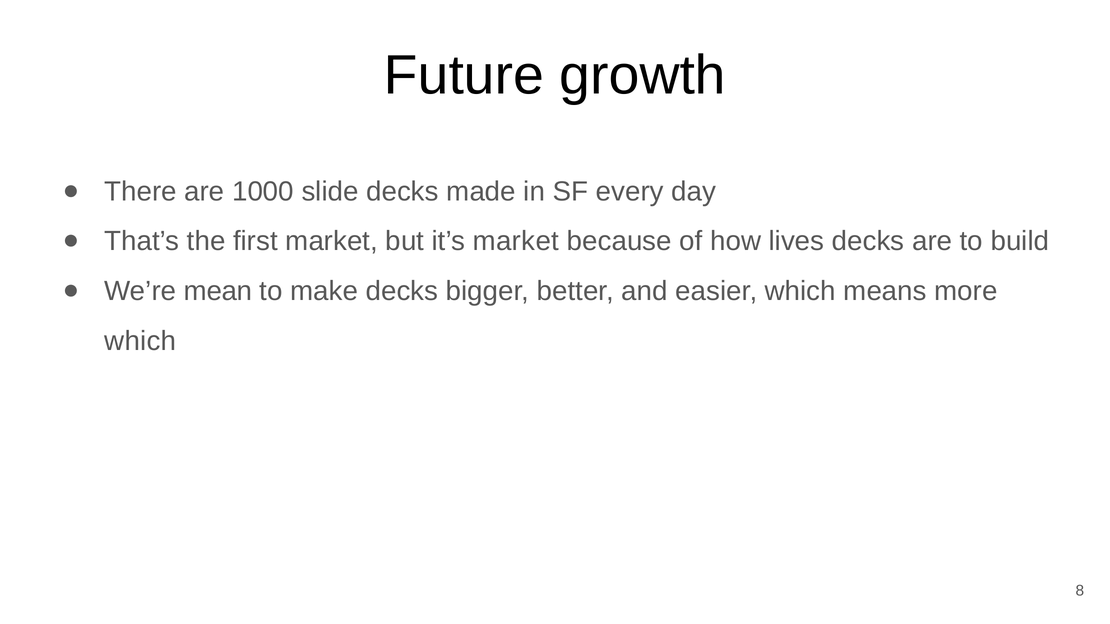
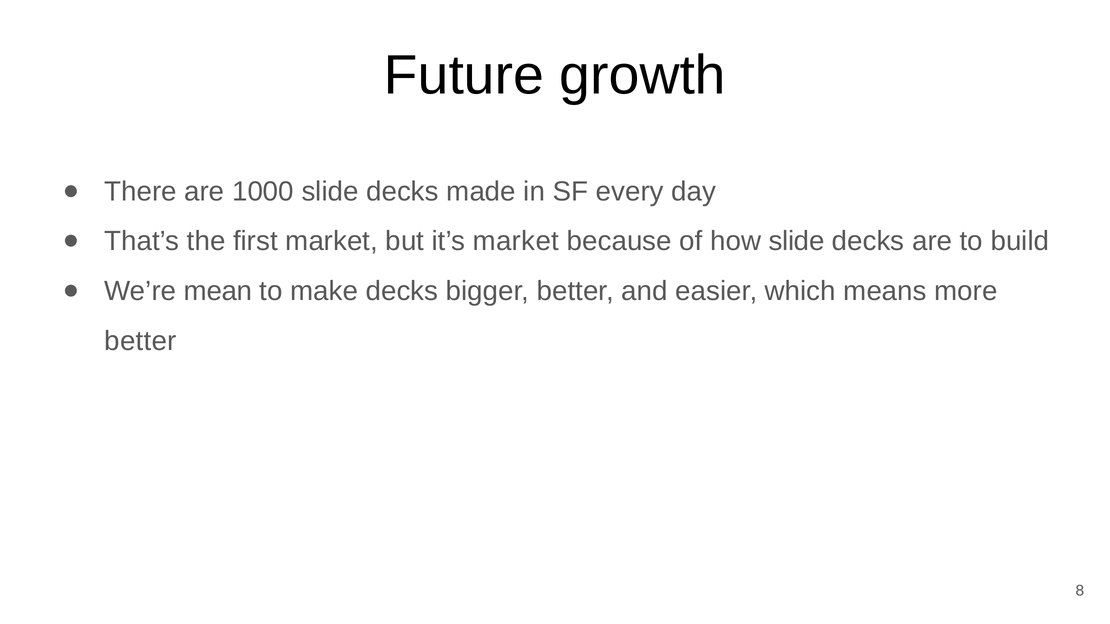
how lives: lives -> slide (797, 241)
which: which -> better (140, 341)
